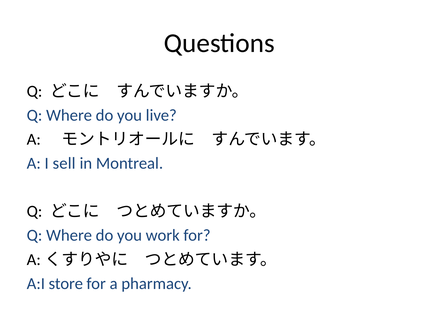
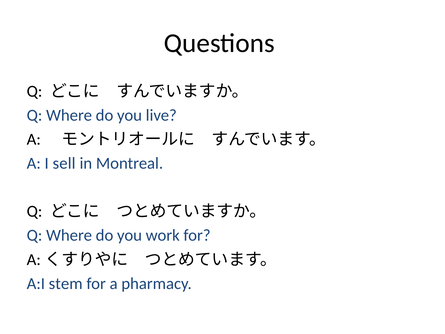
store: store -> stem (66, 283)
